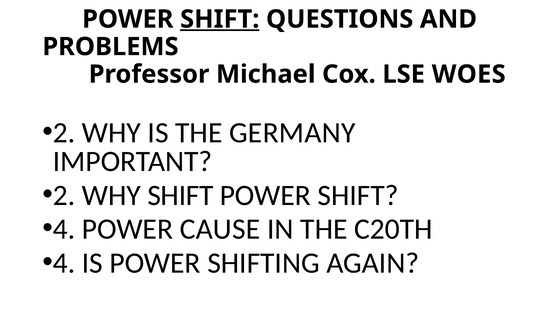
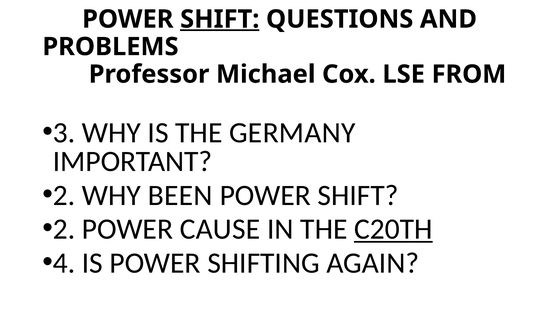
WOES: WOES -> FROM (469, 74)
2: 2 -> 3 (64, 132)
WHY SHIFT: SHIFT -> BEEN (180, 195)
4: 4 -> 2 (64, 229)
C20TH underline: none -> present (393, 229)
